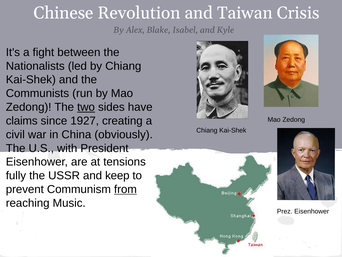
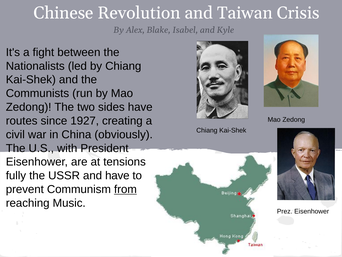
two underline: present -> none (86, 107)
claims: claims -> routes (22, 121)
and keep: keep -> have (117, 175)
